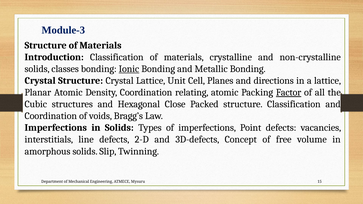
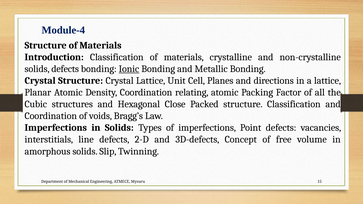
Module-3: Module-3 -> Module-4 (63, 30)
solids classes: classes -> defects (65, 69)
Factor underline: present -> none (289, 92)
